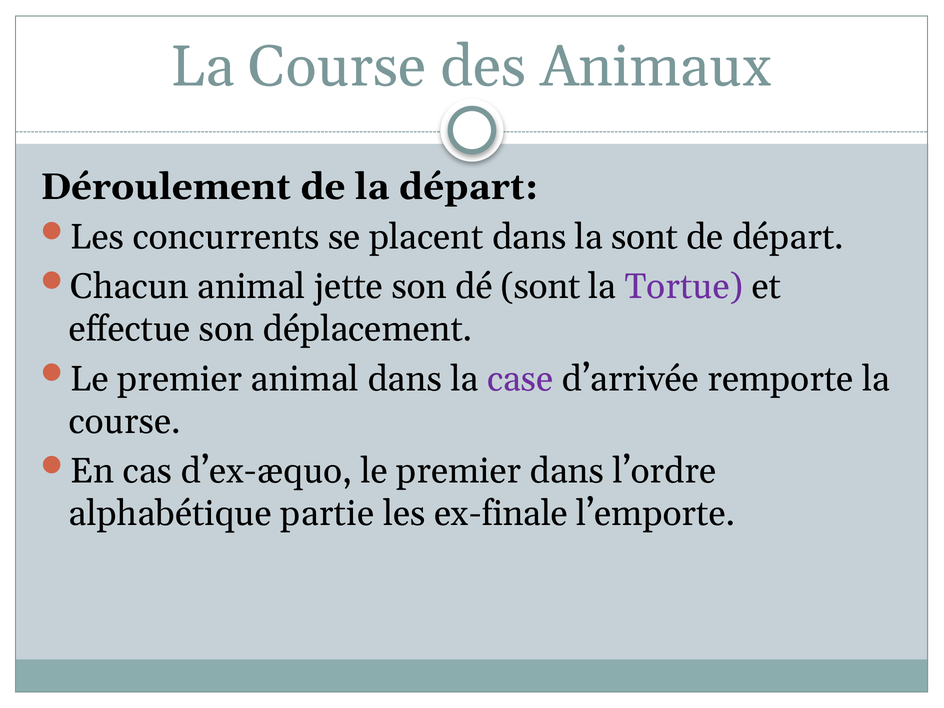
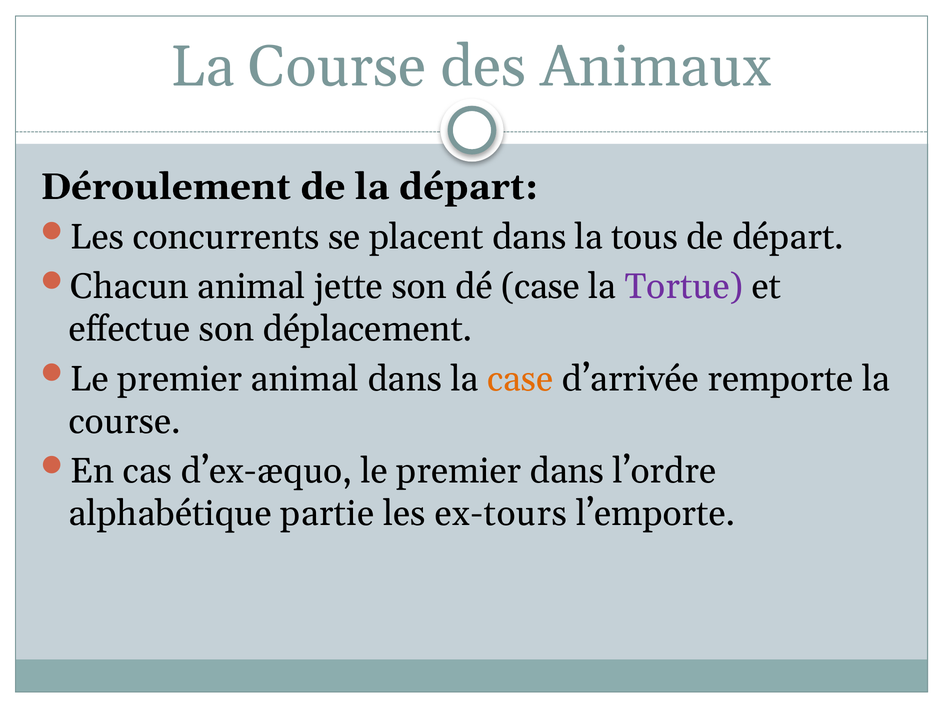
la sont: sont -> tous (645, 237)
dé sont: sont -> case (541, 287)
case colour: purple -> orange (520, 379)
ex-finale: ex-finale -> ex-tours (501, 513)
